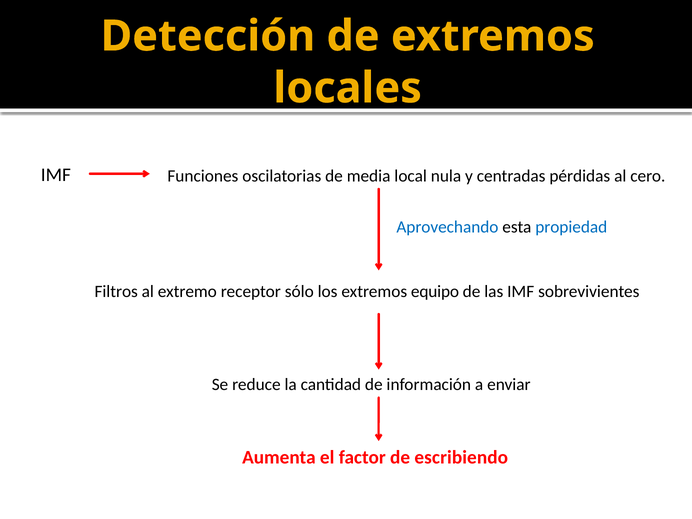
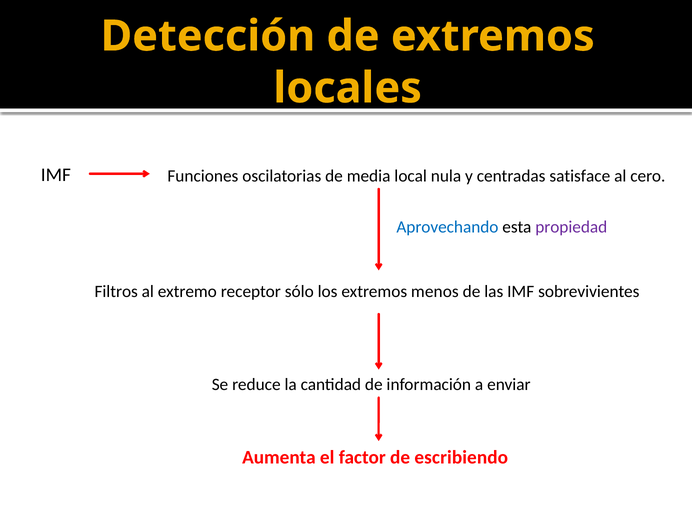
pérdidas: pérdidas -> satisface (580, 176)
propiedad colour: blue -> purple (571, 227)
equipo: equipo -> menos (435, 291)
